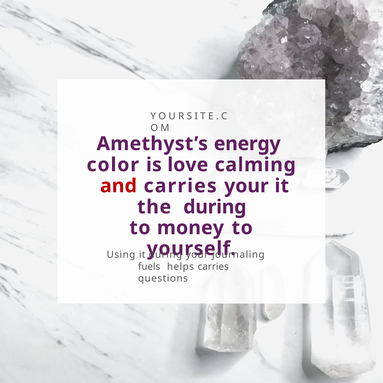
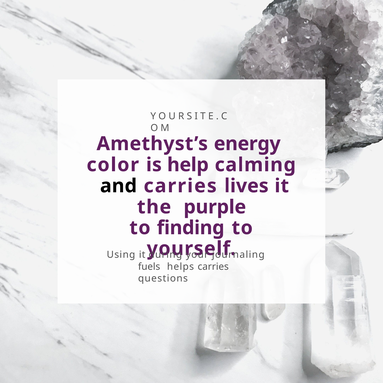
love: love -> help (188, 165)
and colour: red -> black (118, 186)
carries your: your -> lives (246, 186)
the during: during -> purple (215, 207)
money: money -> finding (191, 228)
